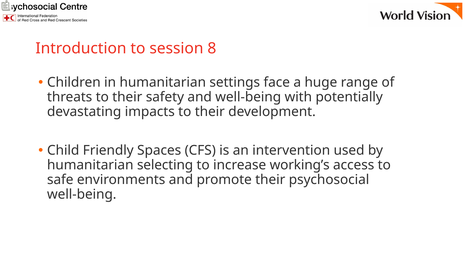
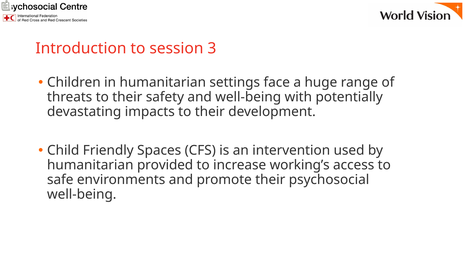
8: 8 -> 3 (212, 48)
selecting: selecting -> provided (165, 165)
